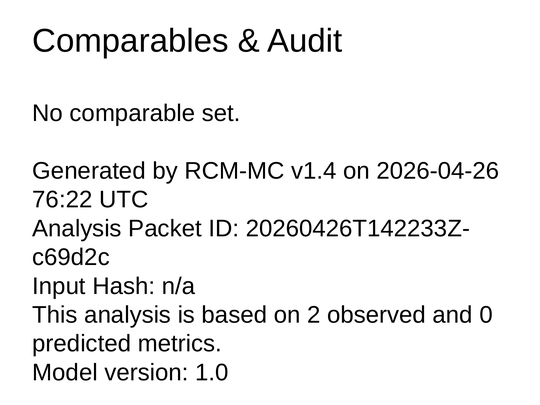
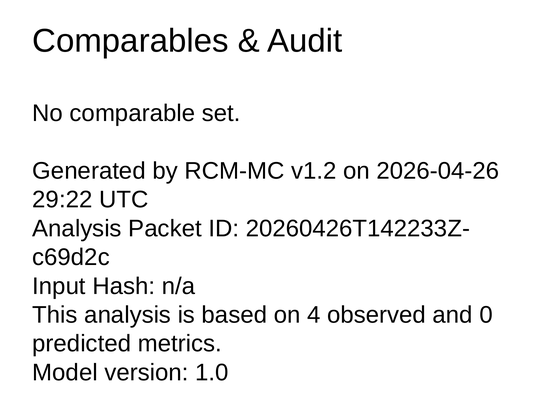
v1.4: v1.4 -> v1.2 (314, 171)
76:22: 76:22 -> 29:22 (62, 200)
2: 2 -> 4 (314, 315)
